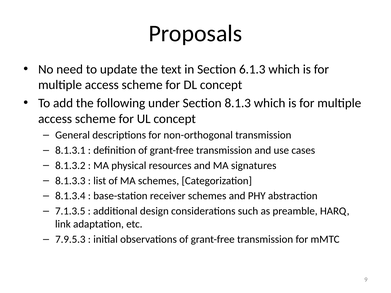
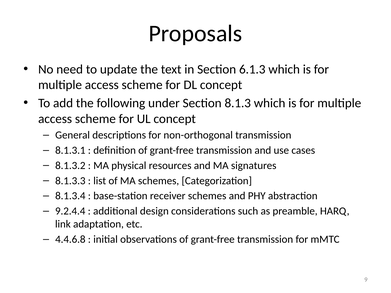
7.1.3.5: 7.1.3.5 -> 9.2.4.4 (70, 211)
7.9.5.3: 7.9.5.3 -> 4.4.6.8 (70, 240)
